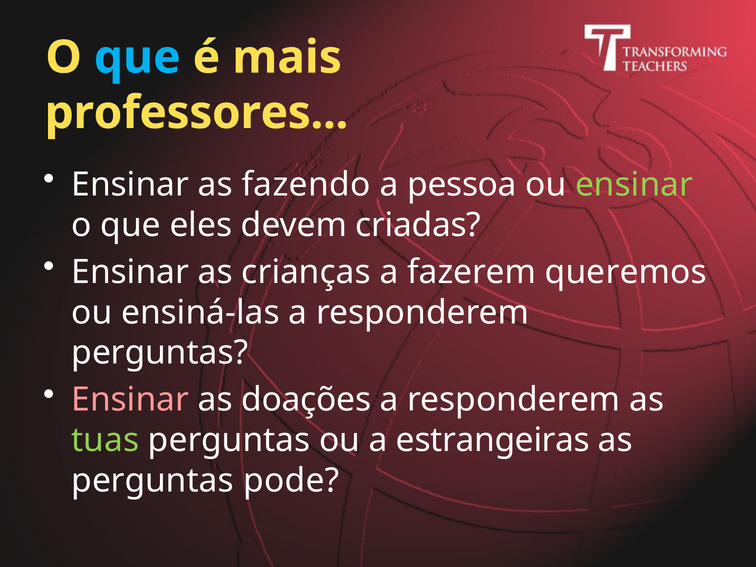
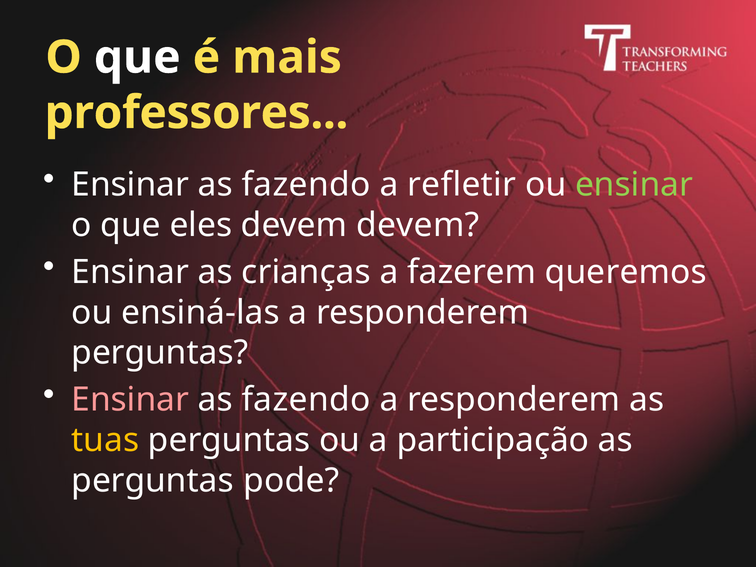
que colour: light blue -> white (137, 57)
pessoa: pessoa -> refletir (462, 185)
devem criadas: criadas -> devem (418, 225)
doações: doações -> fazendo (306, 400)
tuas colour: light green -> yellow (105, 440)
estrangeiras: estrangeiras -> participação (493, 440)
